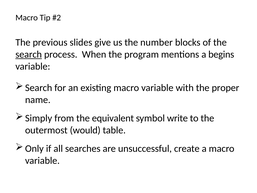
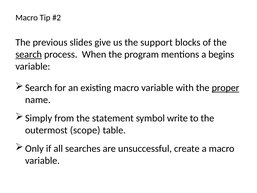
number: number -> support (157, 42)
proper underline: none -> present (225, 88)
equivalent: equivalent -> statement (113, 118)
would: would -> scope (85, 130)
